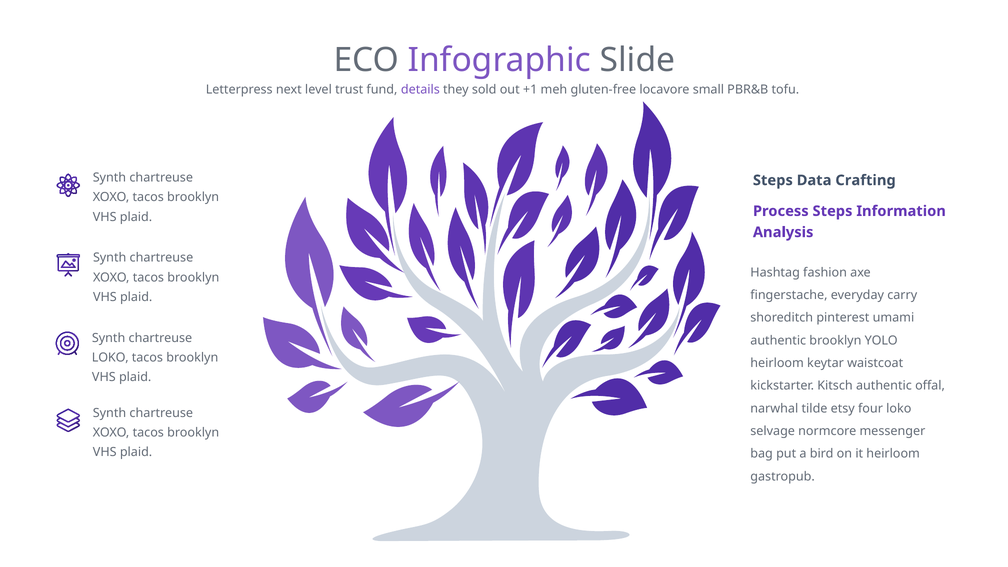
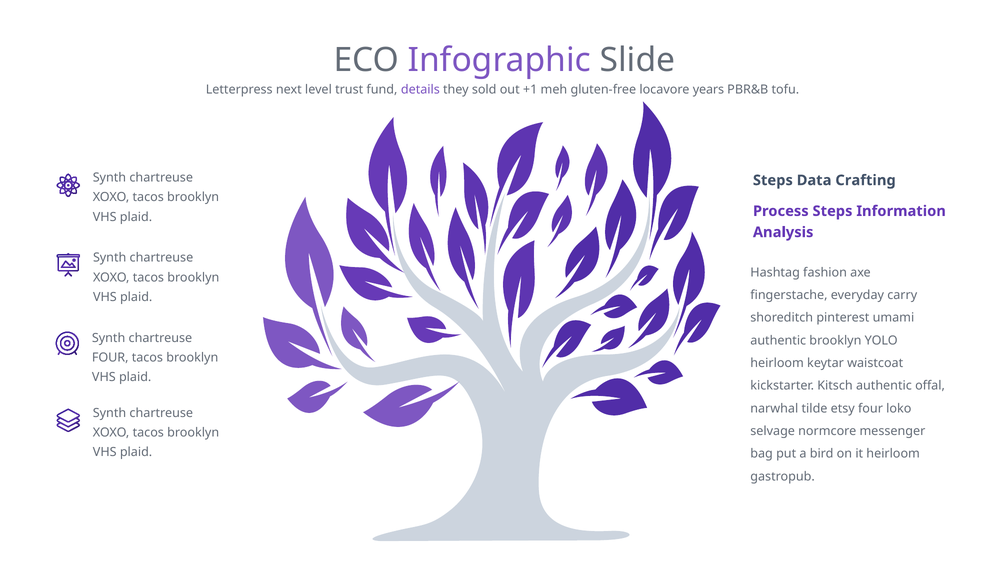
small: small -> years (708, 90)
LOKO: LOKO -> FOUR (110, 358)
